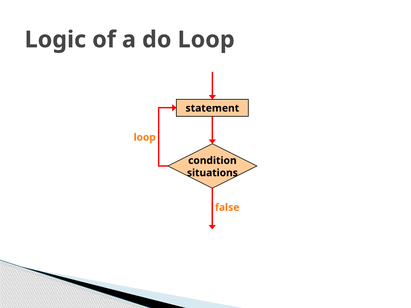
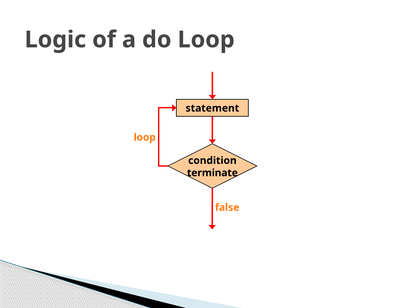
situations: situations -> terminate (212, 173)
